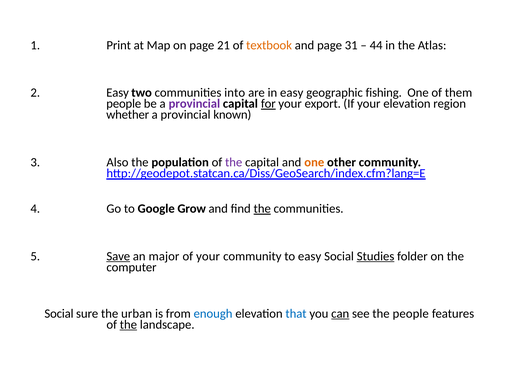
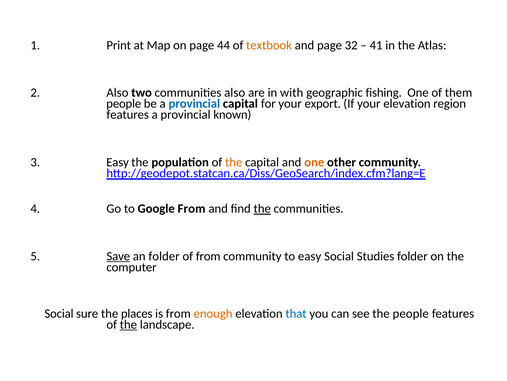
21: 21 -> 44 (224, 45)
31: 31 -> 32 (351, 45)
44: 44 -> 41 (376, 45)
Easy: Easy -> Also (117, 93)
communities into: into -> also (235, 93)
in easy: easy -> with (292, 93)
provincial colour: purple -> blue (194, 104)
for underline: present -> none (268, 104)
whether: whether -> features (128, 114)
Also: Also -> Easy (118, 162)
the colour: purple -> orange (234, 162)
Google Grow: Grow -> From (192, 208)
an major: major -> folder (164, 256)
of your: your -> from (208, 256)
Studies underline: present -> none (376, 256)
urban: urban -> places (137, 313)
enough colour: blue -> orange (213, 313)
can underline: present -> none (340, 313)
